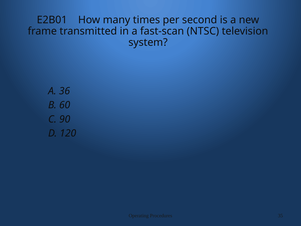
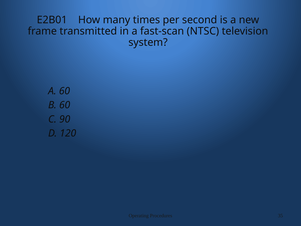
A 36: 36 -> 60 (64, 91)
